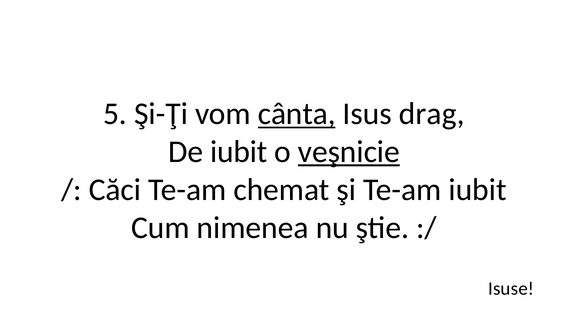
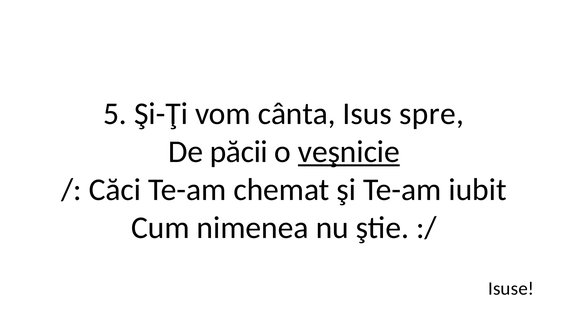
cânta underline: present -> none (297, 114)
drag: drag -> spre (432, 114)
De iubit: iubit -> păcii (239, 152)
